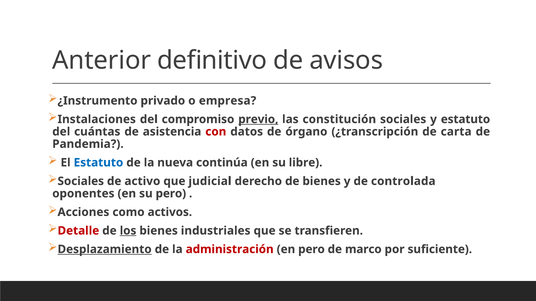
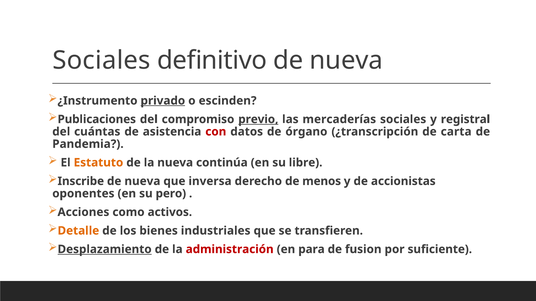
Anterior: Anterior -> Sociales (102, 60)
definitivo de avisos: avisos -> nueva (346, 60)
privado underline: none -> present (163, 101)
empresa: empresa -> escinden (228, 101)
Instalaciones: Instalaciones -> Publicaciones (97, 119)
constitución: constitución -> mercaderías (339, 119)
y estatuto: estatuto -> registral (465, 119)
Estatuto colour: blue -> orange (98, 163)
Sociales: Sociales -> Inscribe (81, 181)
activo: activo -> nueva (142, 181)
judicial: judicial -> inversa (210, 181)
de bienes: bienes -> menos (322, 181)
controlada: controlada -> accionistas (403, 181)
Detalle colour: red -> orange (78, 231)
los underline: present -> none (128, 231)
en pero: pero -> para (311, 250)
marco: marco -> fusion (363, 250)
